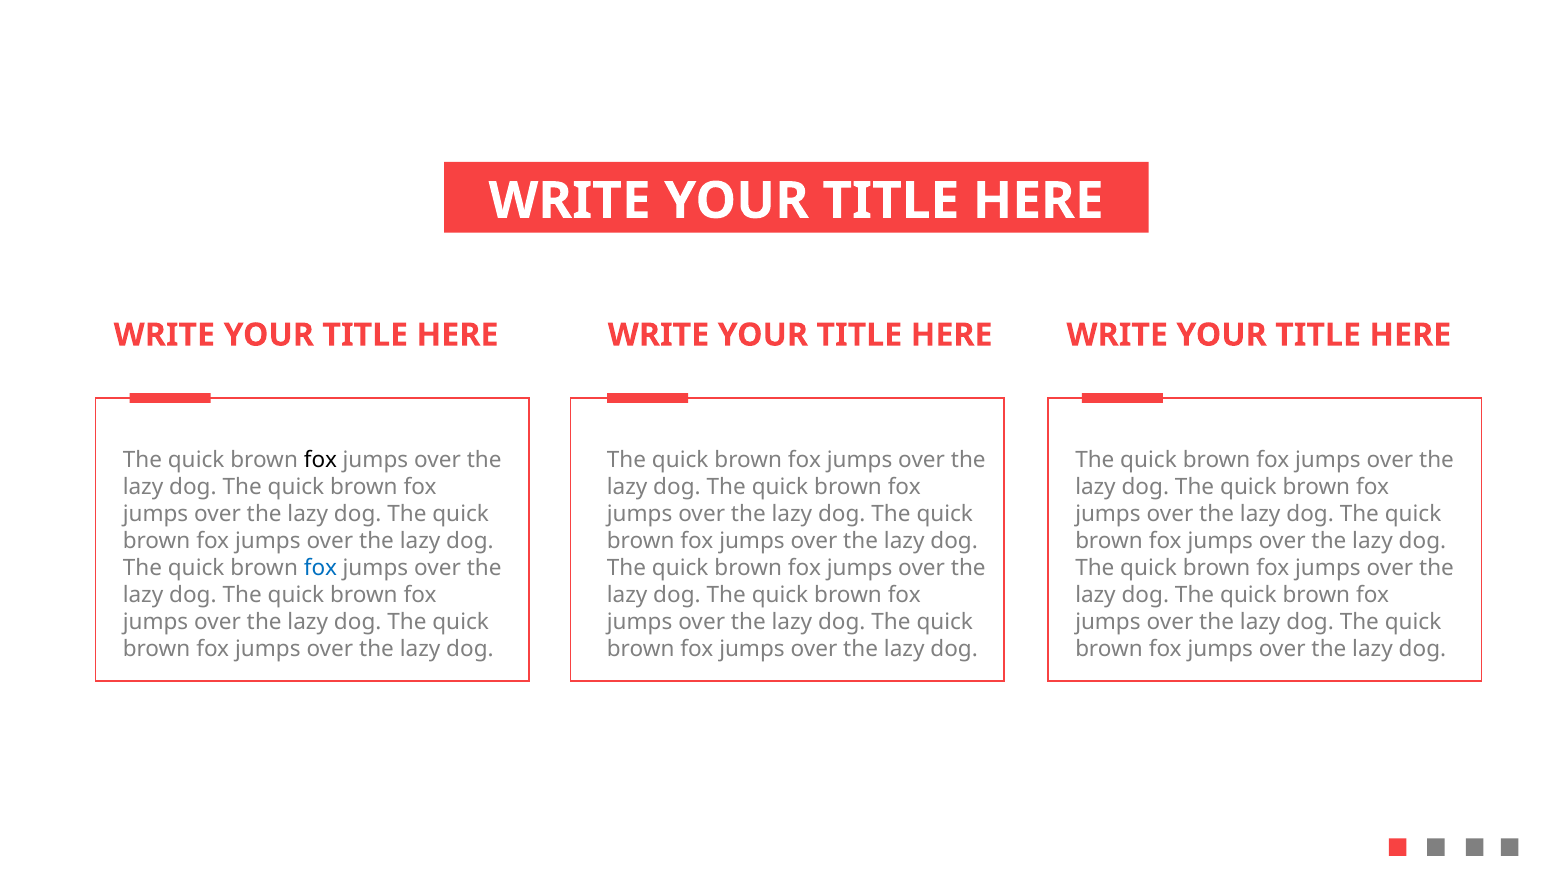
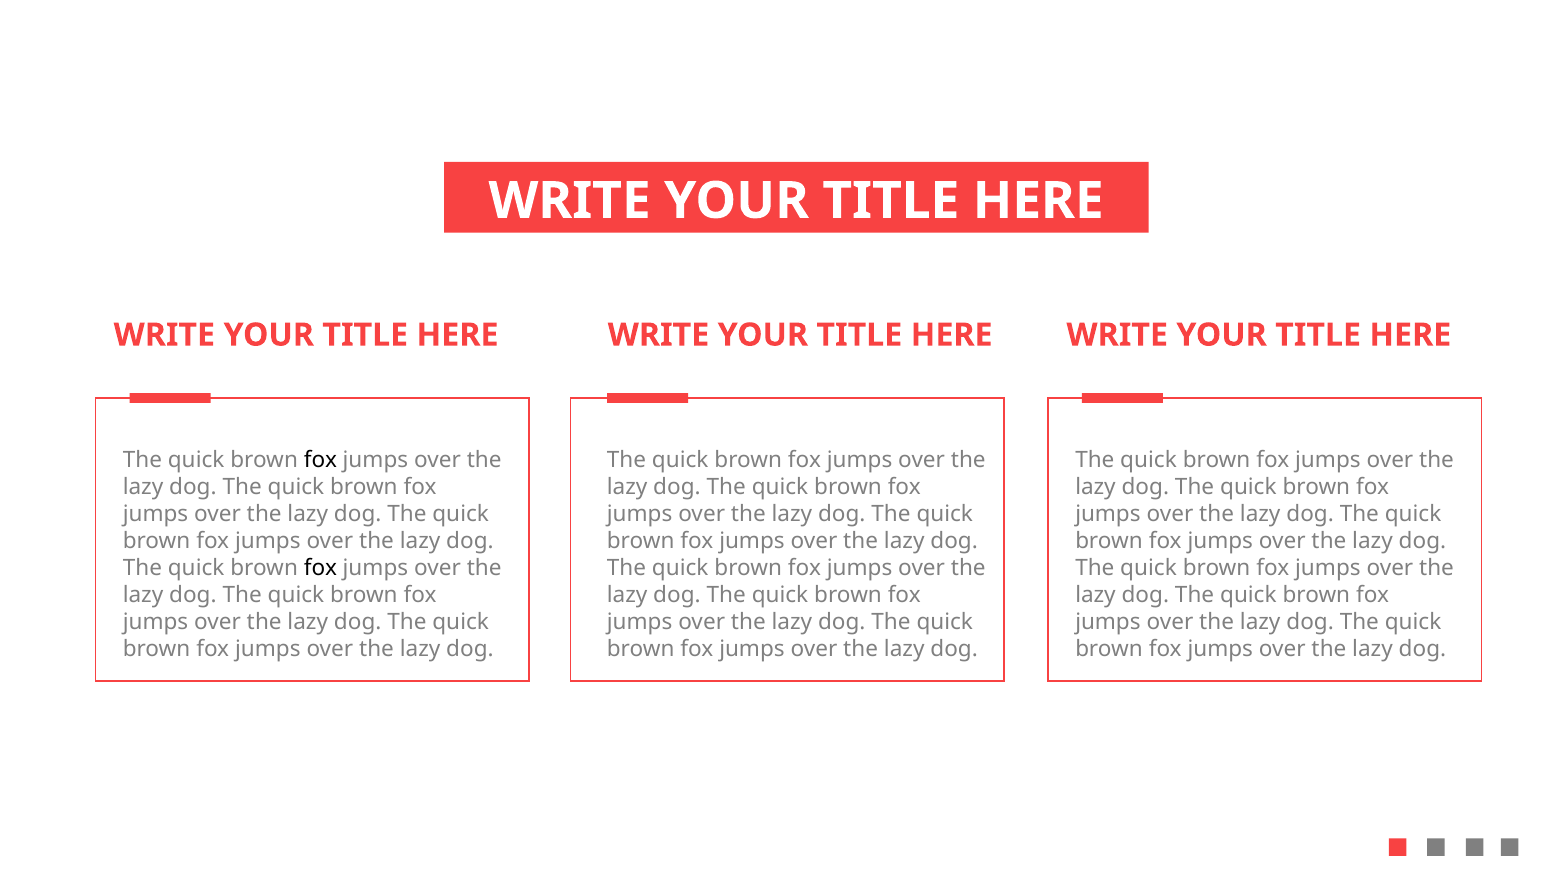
fox colour: blue -> black (320, 568)
